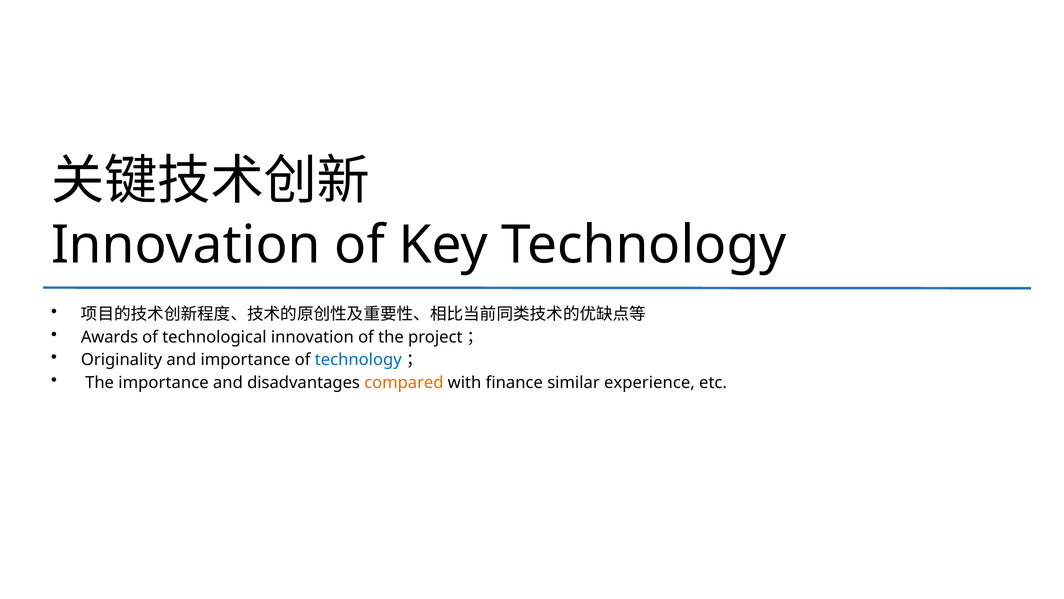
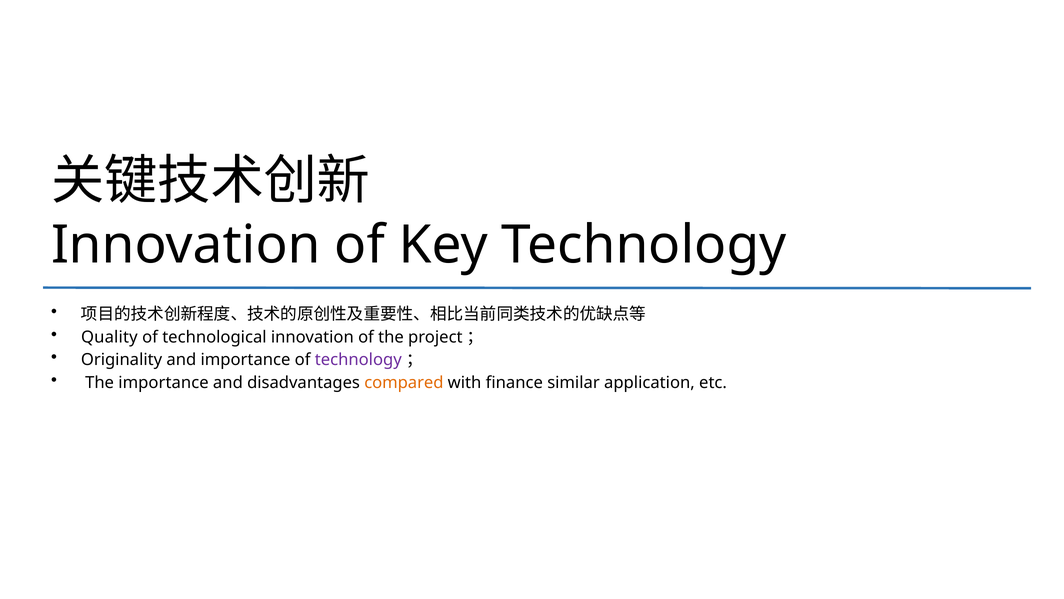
Awards: Awards -> Quality (109, 337)
technology colour: blue -> purple (358, 360)
experience: experience -> application (649, 382)
